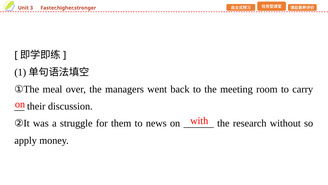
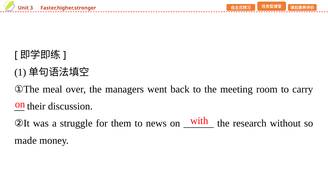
apply: apply -> made (26, 140)
